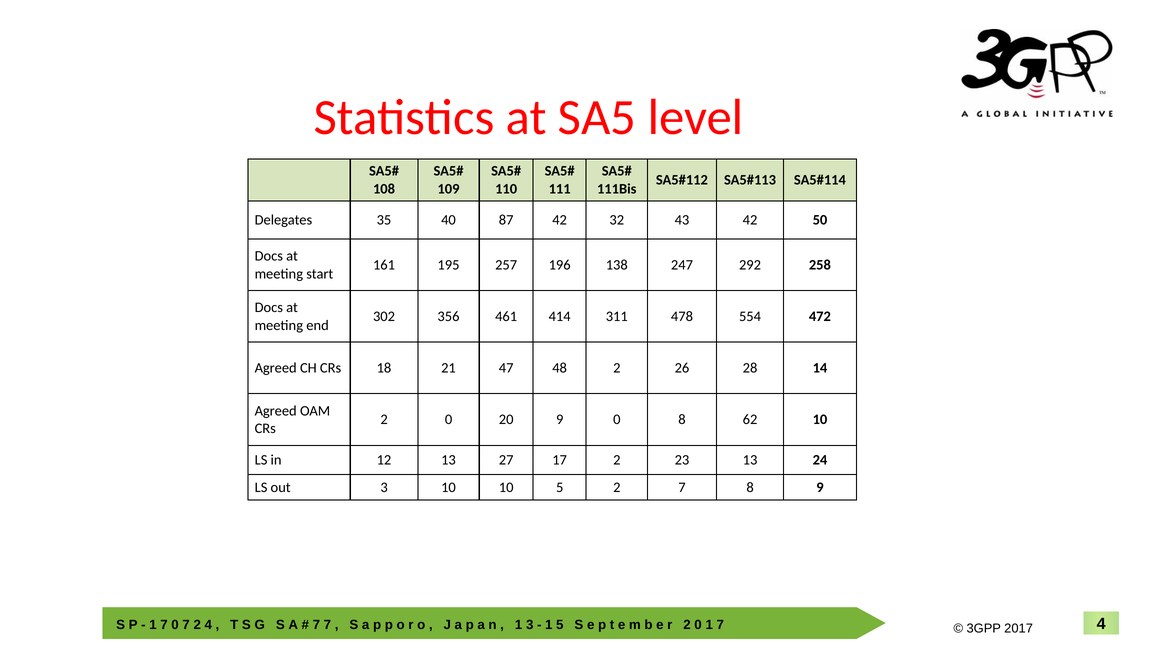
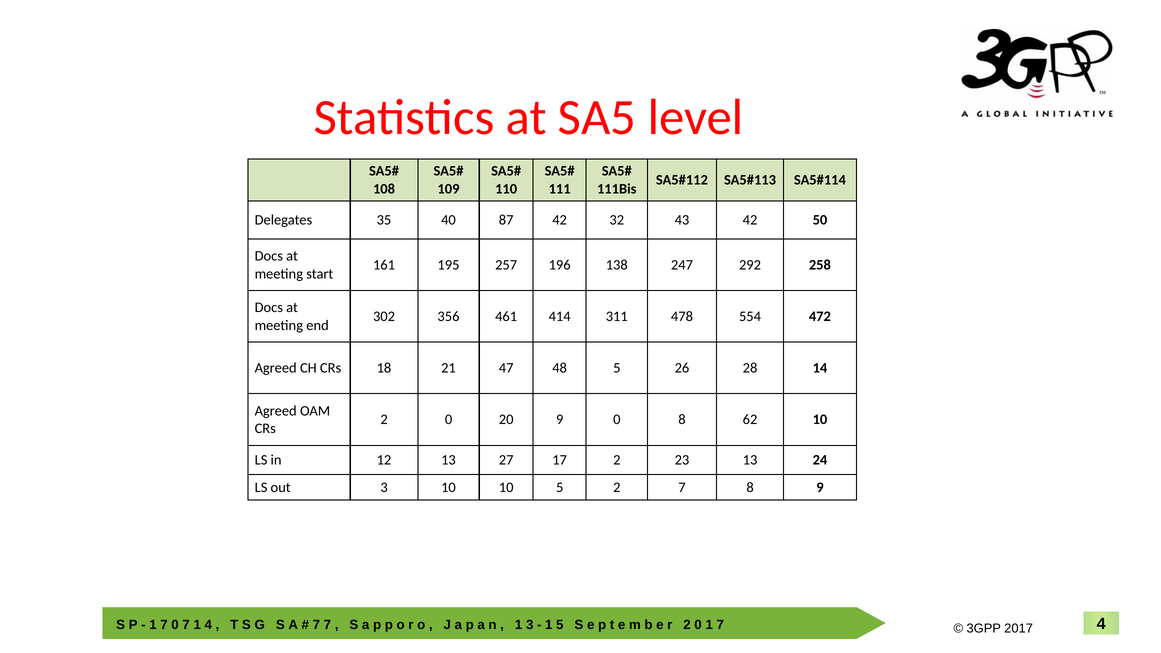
48 2: 2 -> 5 (617, 368)
7 2: 2 -> 1 (197, 625)
